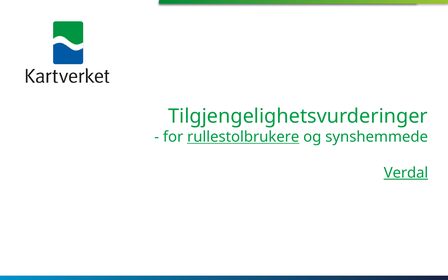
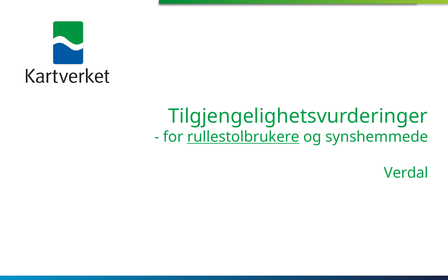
Verdal underline: present -> none (406, 173)
